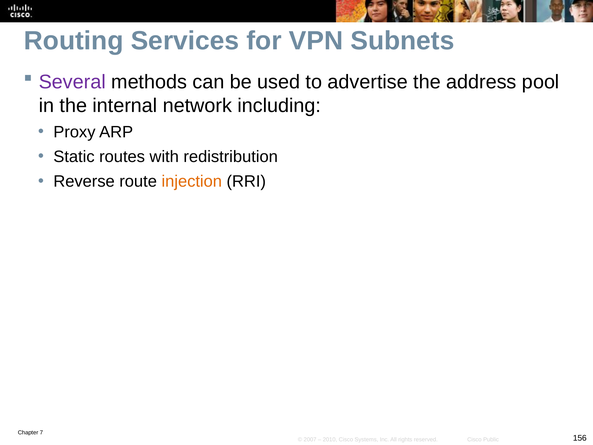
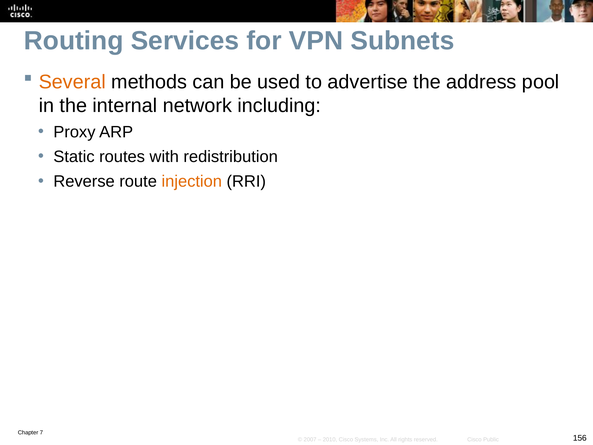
Several colour: purple -> orange (72, 82)
